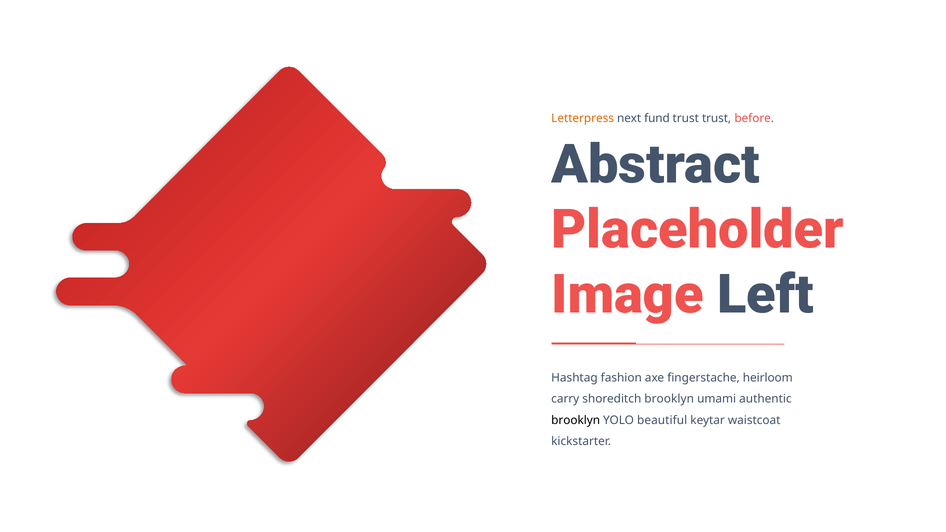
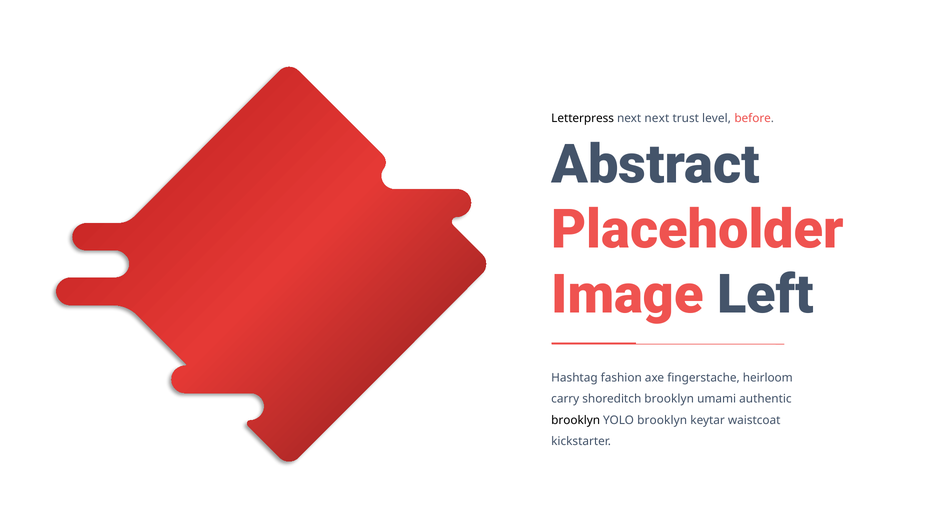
Letterpress colour: orange -> black (583, 119)
next fund: fund -> next (657, 119)
trust trust: trust -> level (716, 119)
YOLO beautiful: beautiful -> brooklyn (662, 420)
